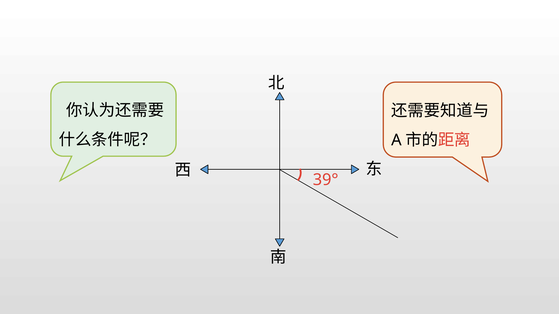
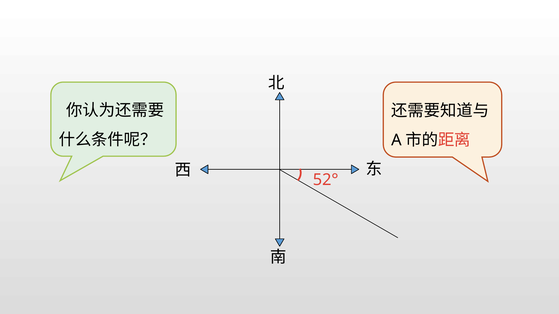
39°: 39° -> 52° (326, 180)
